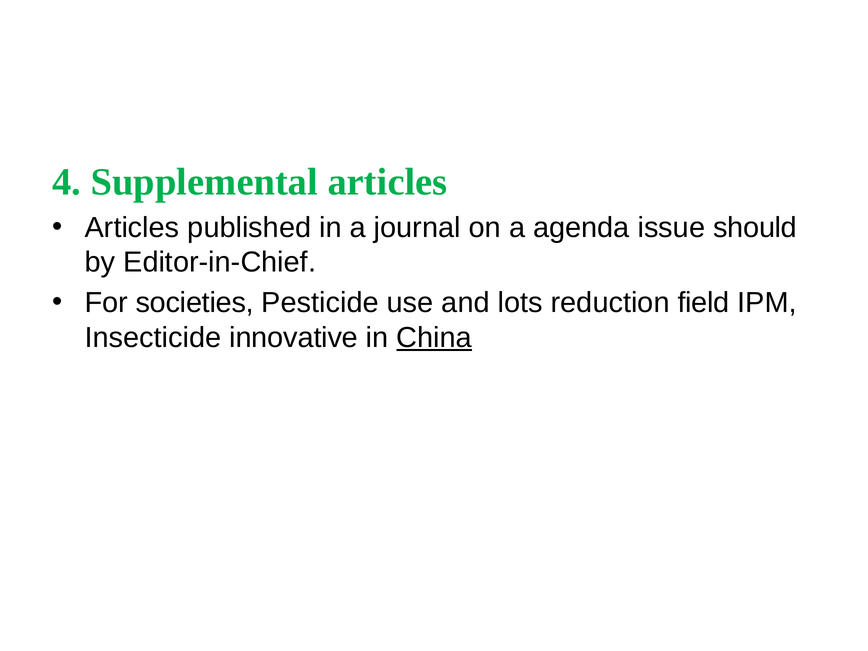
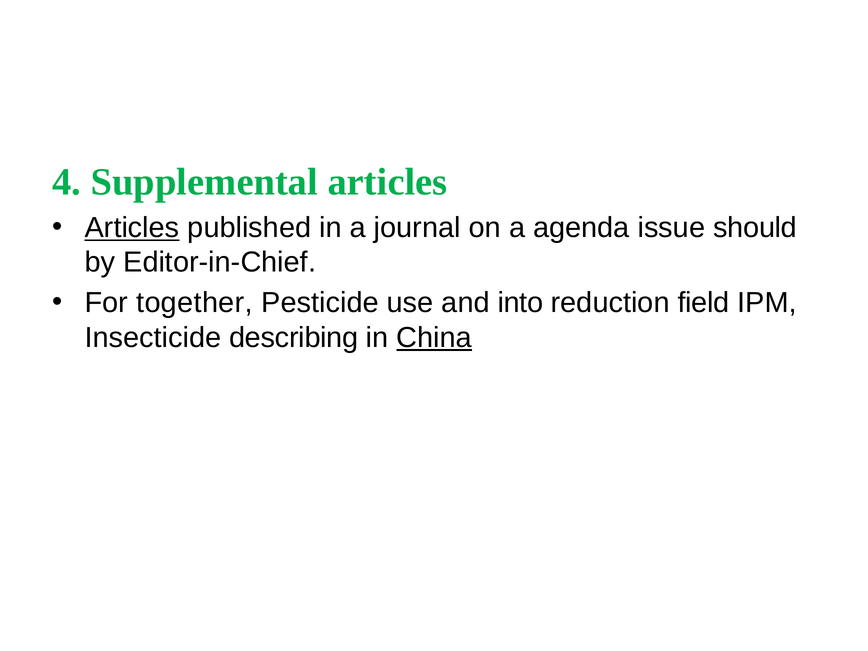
Articles underline: none -> present (132, 228)
societies: societies -> together (194, 303)
lots: lots -> into (520, 303)
innovative: innovative -> describing (294, 338)
